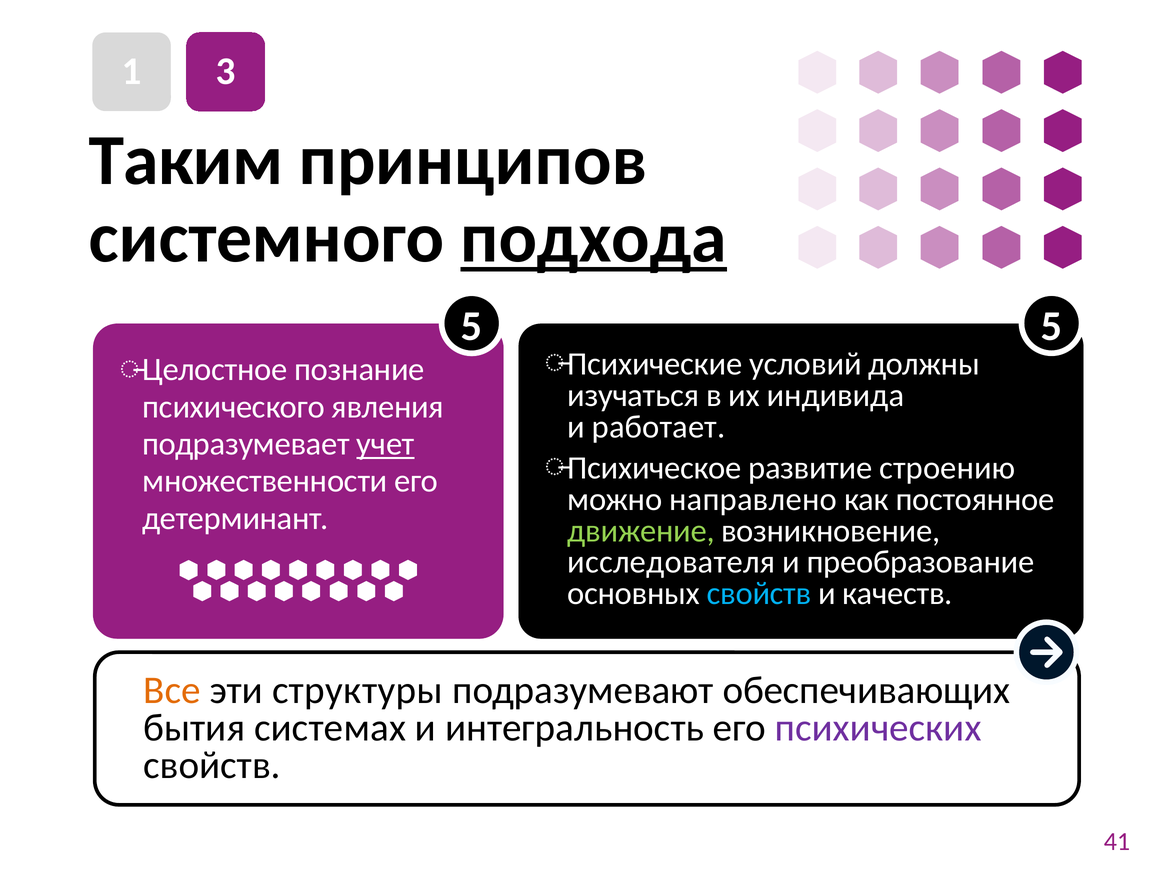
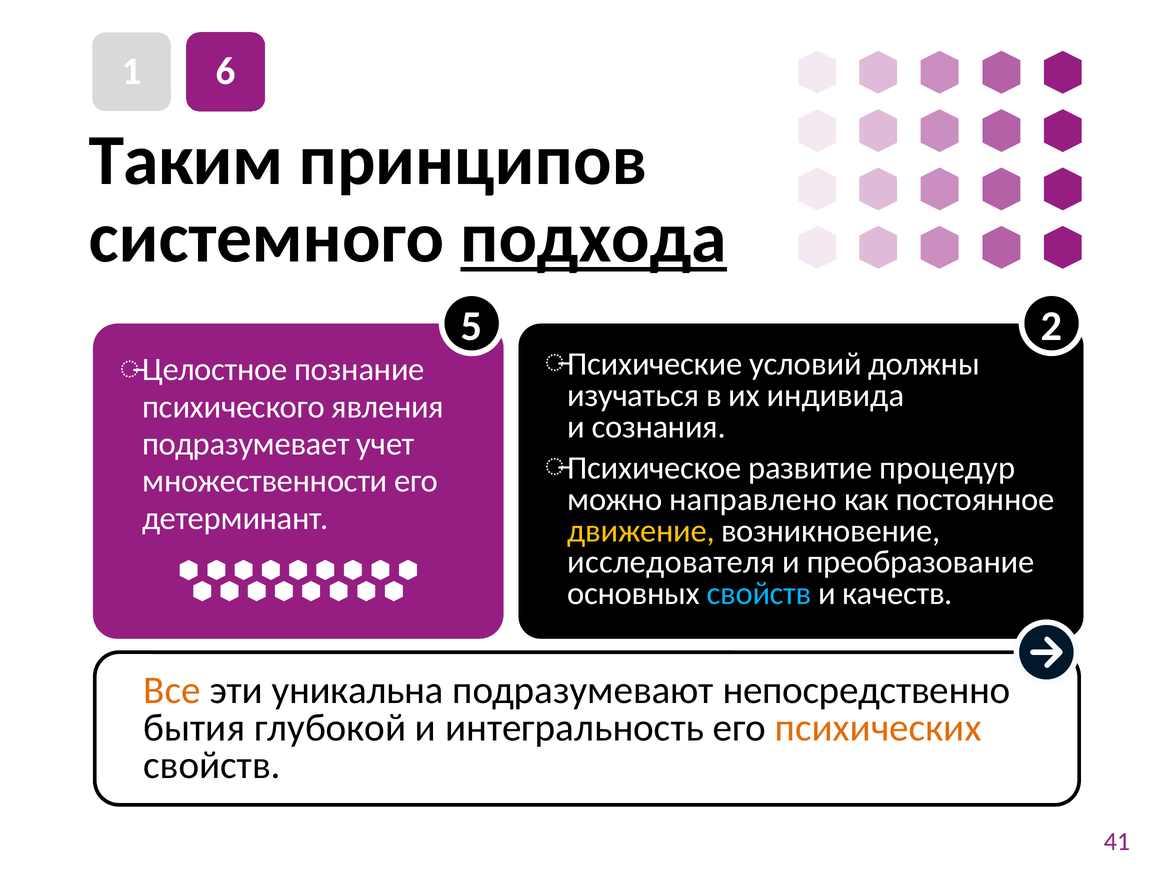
3: 3 -> 6 (226, 71)
5 5: 5 -> 2 (1052, 326)
работает: работает -> сознания (659, 427)
учет underline: present -> none (386, 444)
строению: строению -> процедур (947, 468)
движение colour: light green -> yellow (641, 530)
структуры: структуры -> уникальна (358, 690)
обеспечивающих: обеспечивающих -> непосредственно (867, 690)
системах: системах -> глубокой (330, 727)
психических colour: purple -> orange (878, 727)
